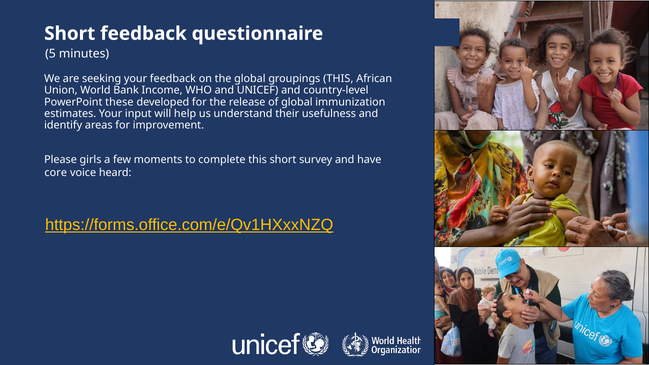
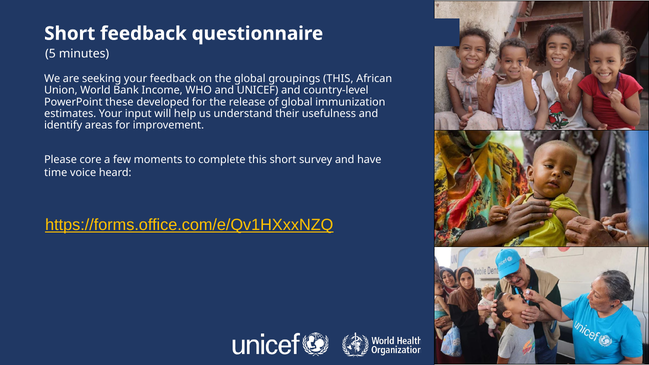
girls: girls -> core (91, 160)
core: core -> time (56, 173)
